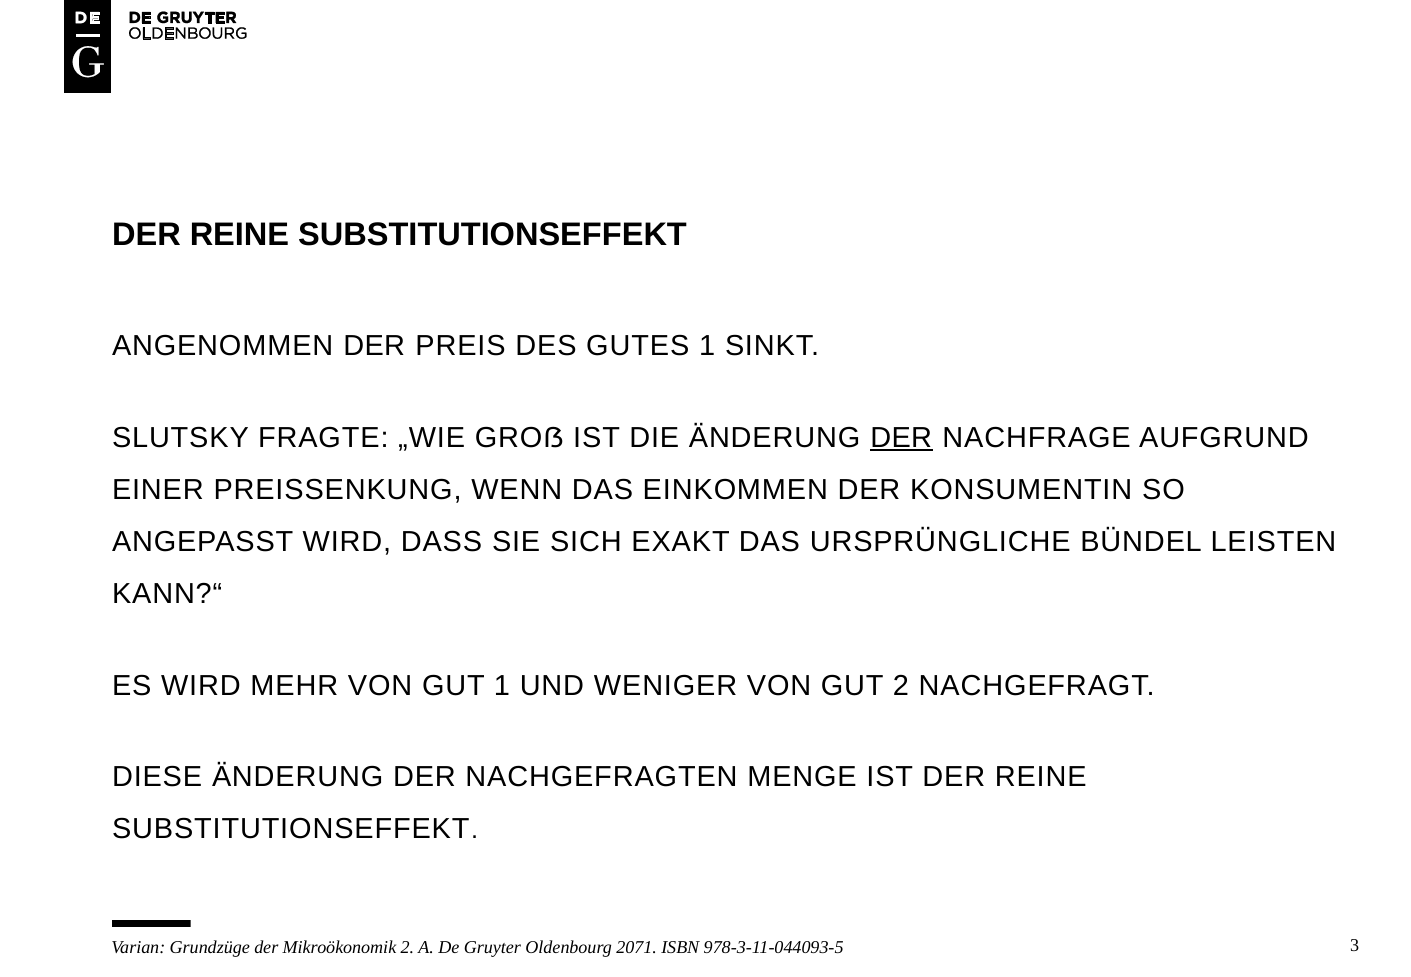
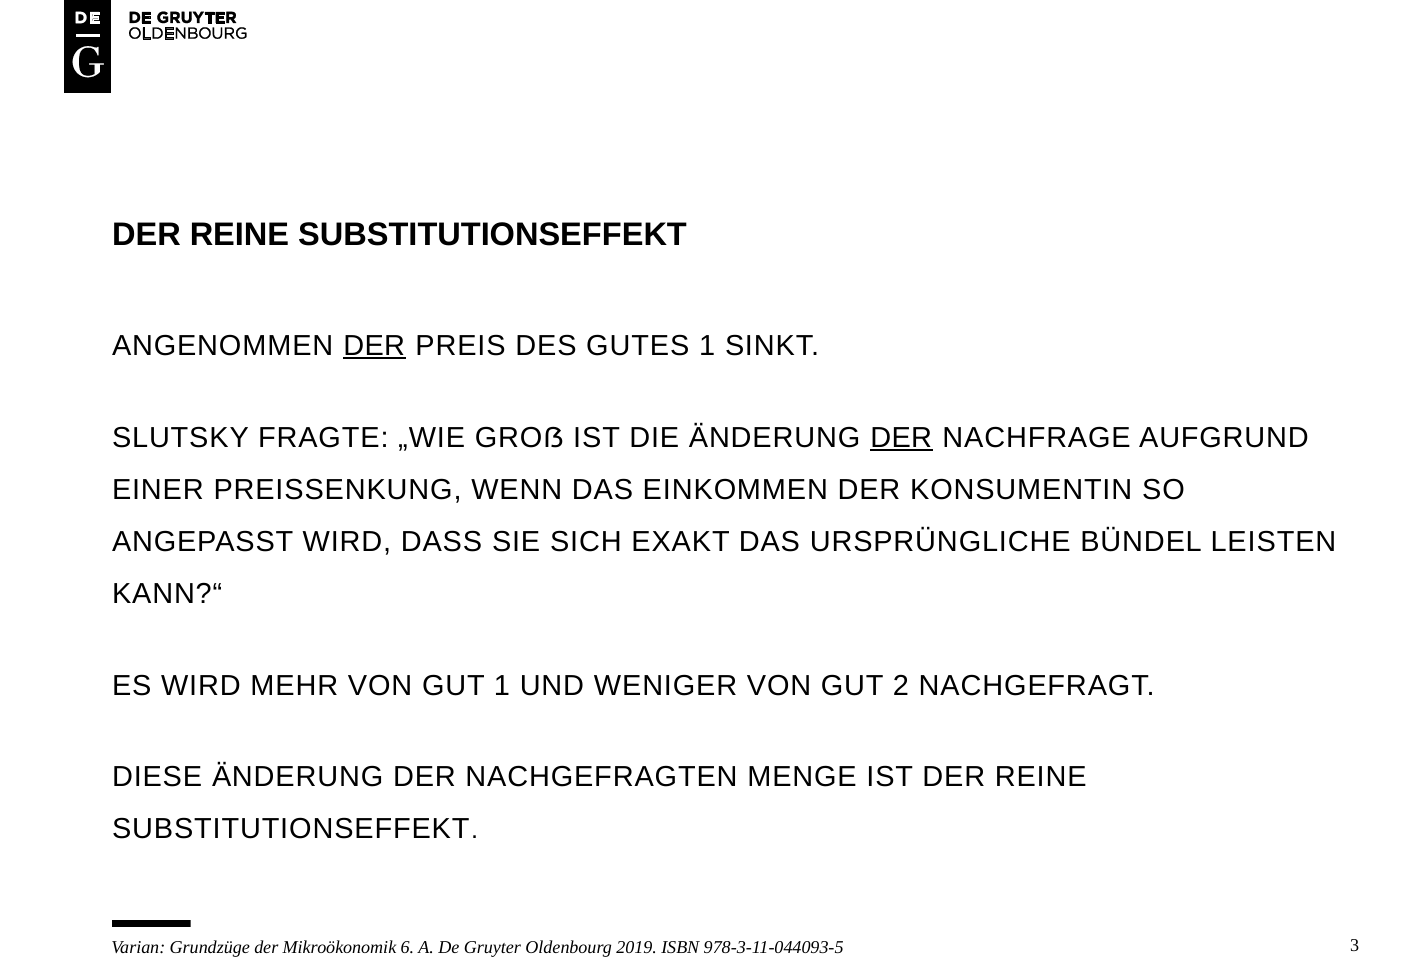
DER underline: none -> present (374, 346)
Mikroökonomik 2: 2 -> 6 (407, 948)
2071: 2071 -> 2019 (637, 948)
